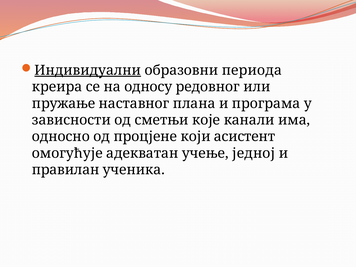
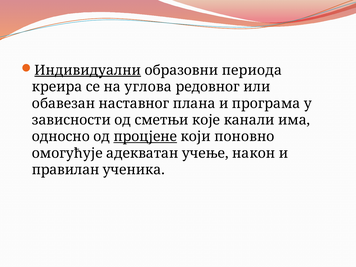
односу: односу -> углова (148, 87)
пружање: пружање -> обавезан (64, 103)
процјене underline: none -> present (145, 137)
асистент: асистент -> поновно (244, 137)
једној: једној -> након (254, 153)
